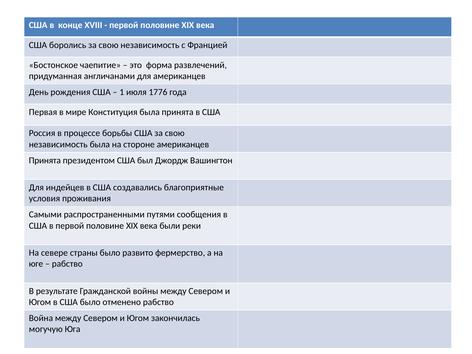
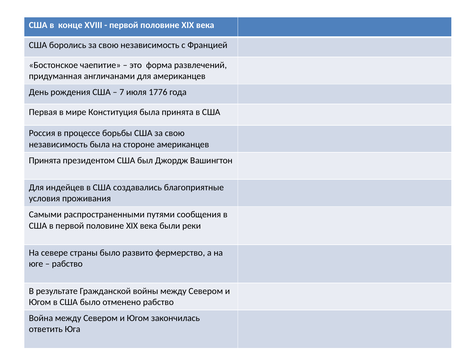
1: 1 -> 7 (122, 92)
могучую: могучую -> ответить (46, 329)
